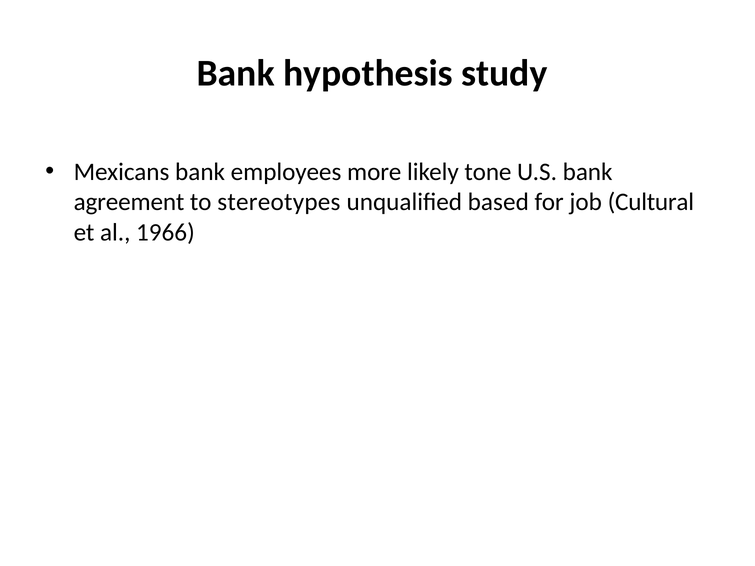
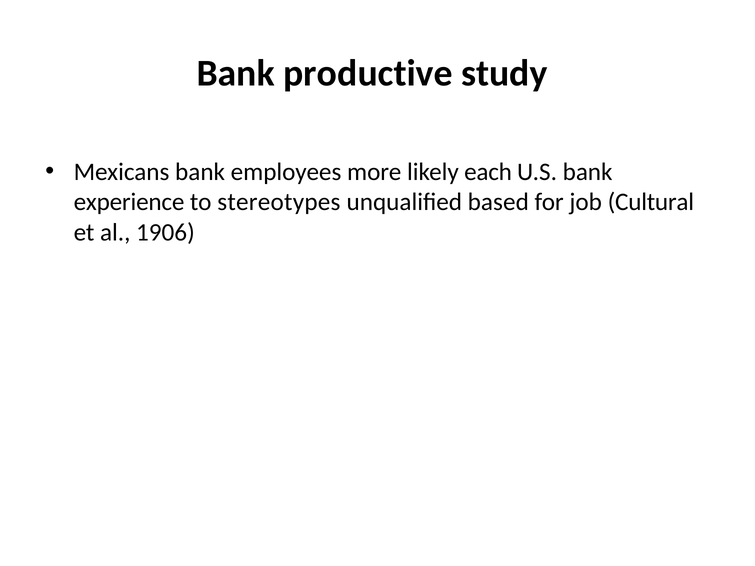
hypothesis: hypothesis -> productive (368, 73)
tone: tone -> each (488, 172)
agreement: agreement -> experience (129, 202)
1966: 1966 -> 1906 (165, 232)
